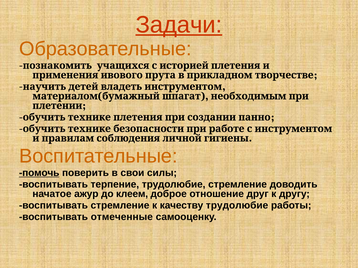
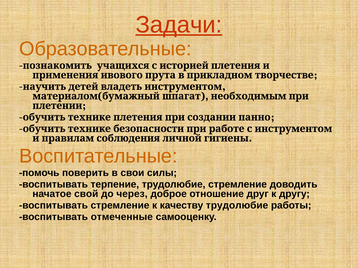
помочь underline: present -> none (39, 173)
ажур: ажур -> свой (86, 194)
клеем: клеем -> через (132, 194)
